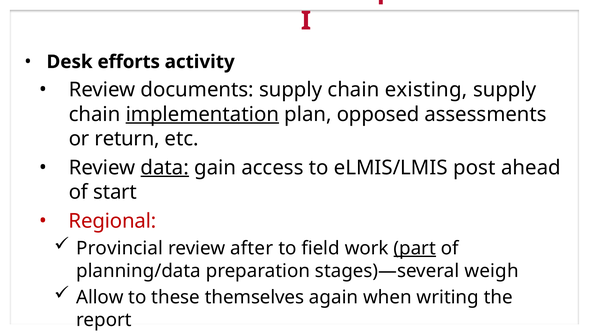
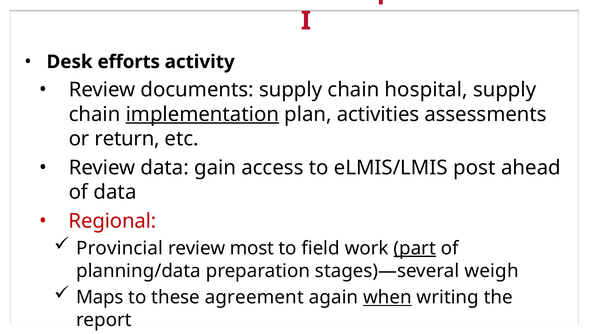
existing: existing -> hospital (426, 90)
opposed: opposed -> activities (378, 114)
data underline: present -> none (165, 168)
of start: start -> data (115, 192)
after: after -> most (252, 248)
Allow: Allow -> Maps (100, 297)
themselves: themselves -> agreement (254, 297)
when underline: none -> present (387, 297)
